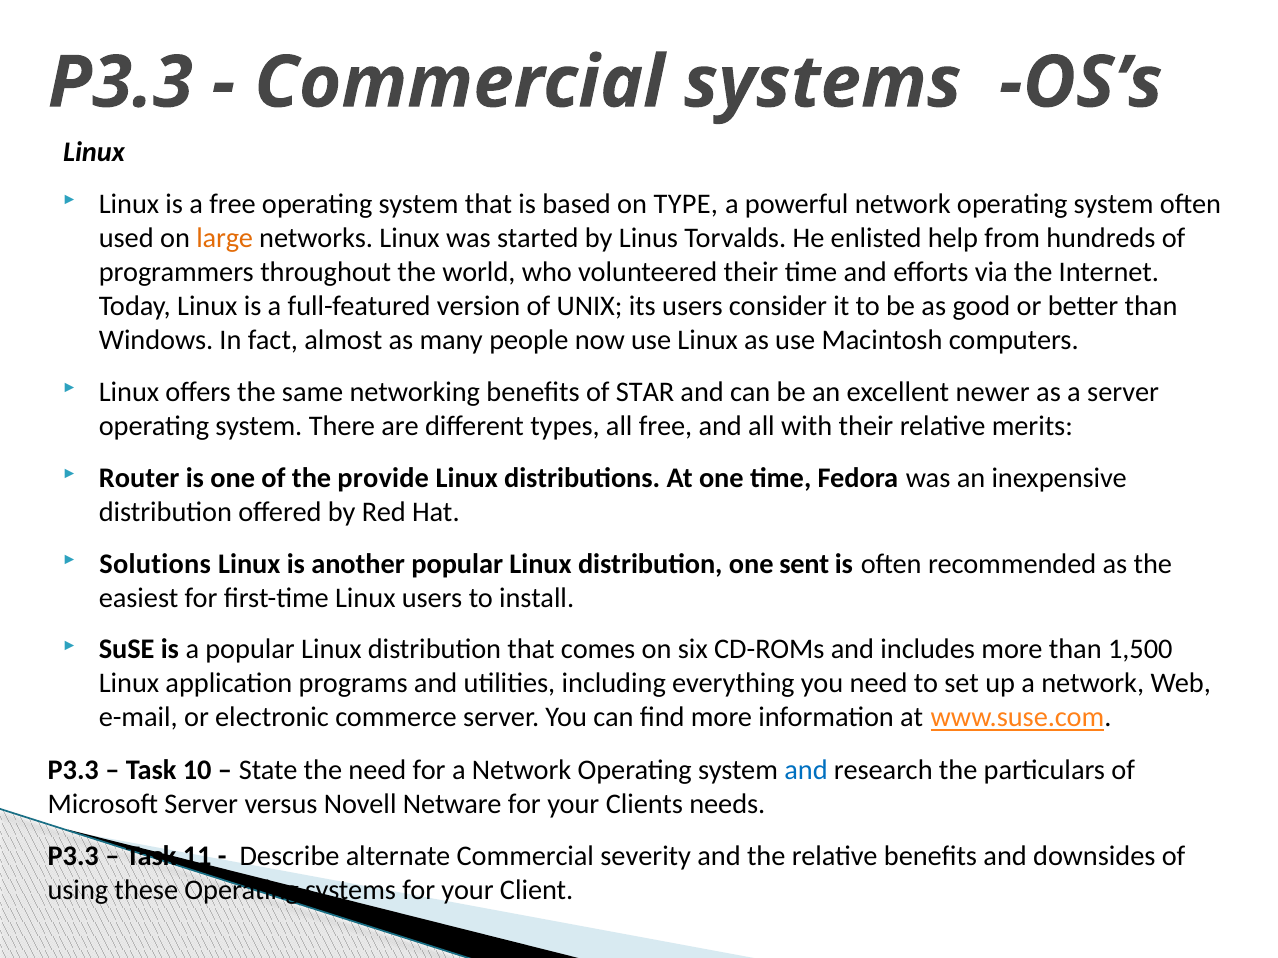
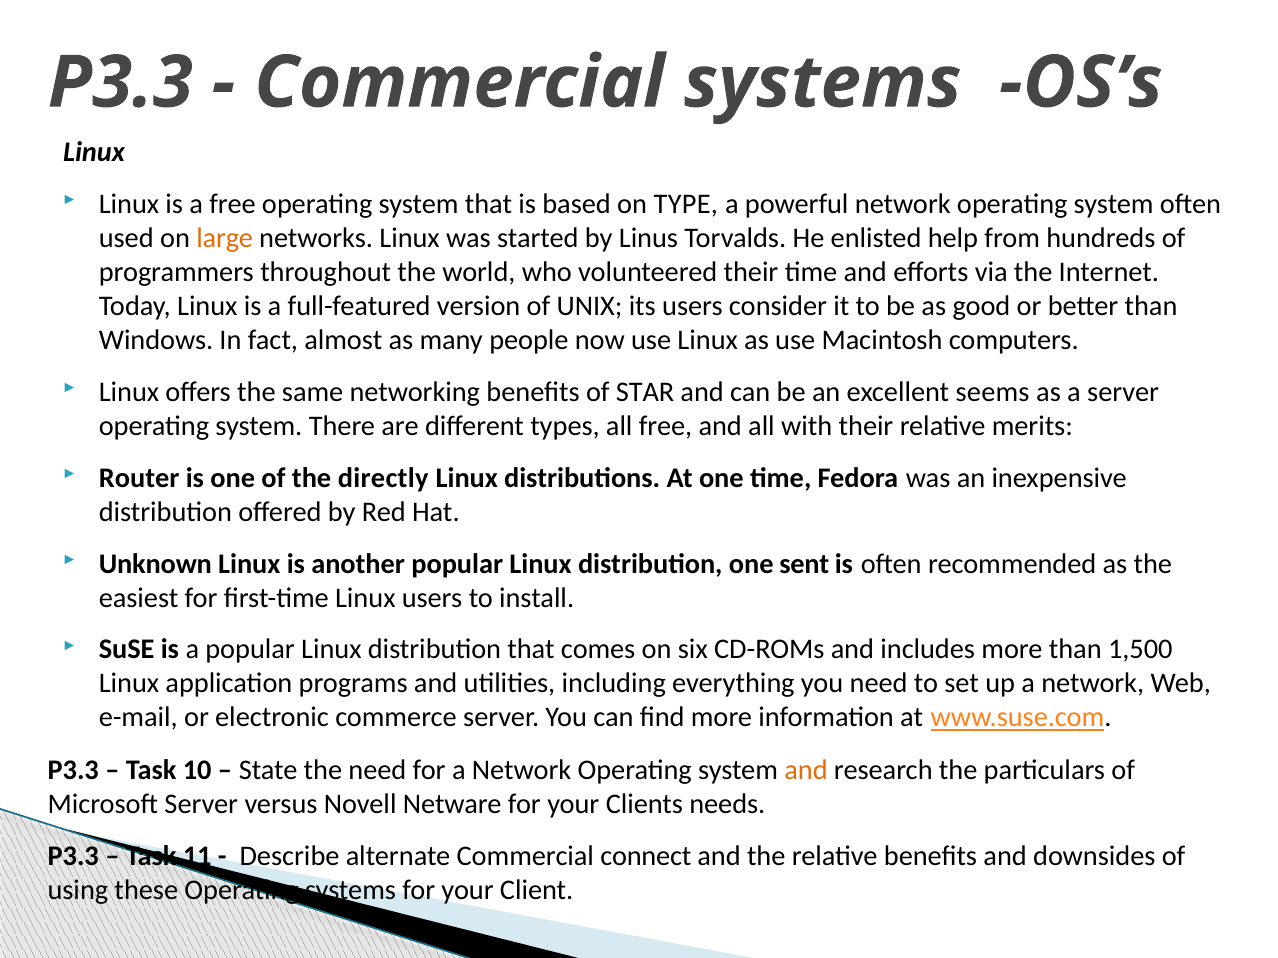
newer: newer -> seems (993, 392)
provide: provide -> directly (383, 478)
Solutions: Solutions -> Unknown (155, 564)
and colour: blue -> orange (806, 770)
severity: severity -> connect (646, 856)
